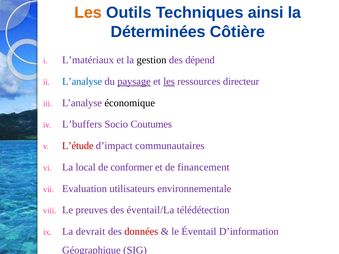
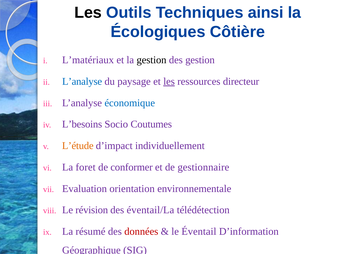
Les colour: orange -> black (88, 13)
Déterminées: Déterminées -> Écologiques (158, 32)
des dépend: dépend -> gestion (200, 60)
paysage underline: present -> none (134, 81)
économique colour: black -> blue (130, 103)
L’buffers: L’buffers -> L’besoins (82, 124)
L’étude colour: red -> orange (78, 146)
communautaires: communautaires -> individuellement (170, 146)
local: local -> foret (86, 167)
financement: financement -> gestionnaire (203, 167)
utilisateurs: utilisateurs -> orientation (132, 189)
preuves: preuves -> révision (92, 210)
devrait: devrait -> résumé (91, 232)
